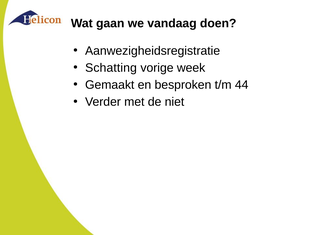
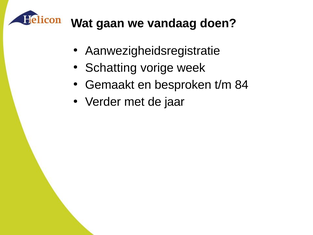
44: 44 -> 84 (242, 85)
niet: niet -> jaar (175, 102)
